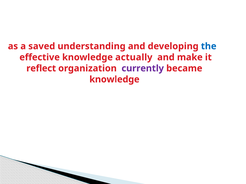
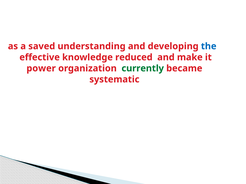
actually: actually -> reduced (134, 57)
reflect: reflect -> power (41, 69)
currently colour: purple -> green (143, 69)
knowledge: knowledge -> systematic (114, 80)
